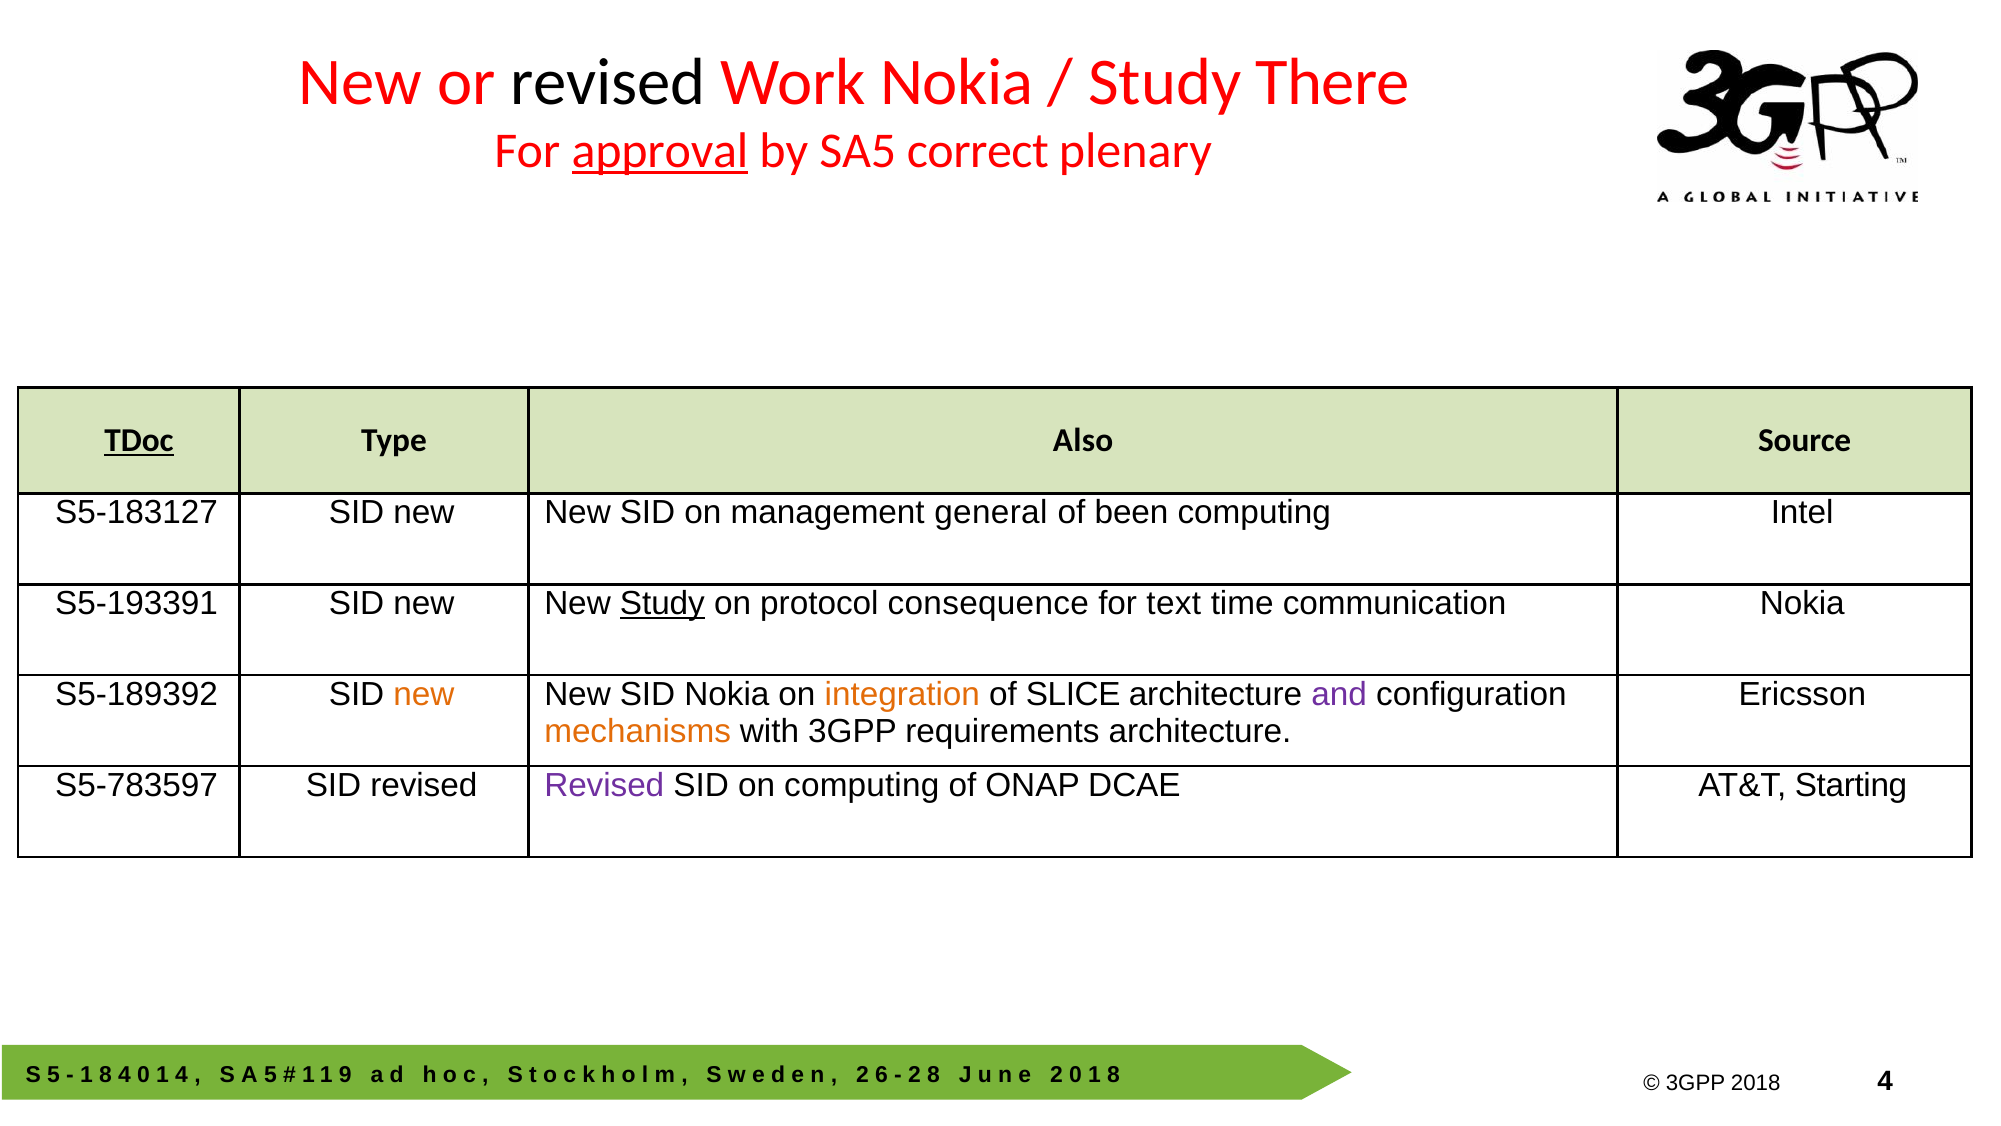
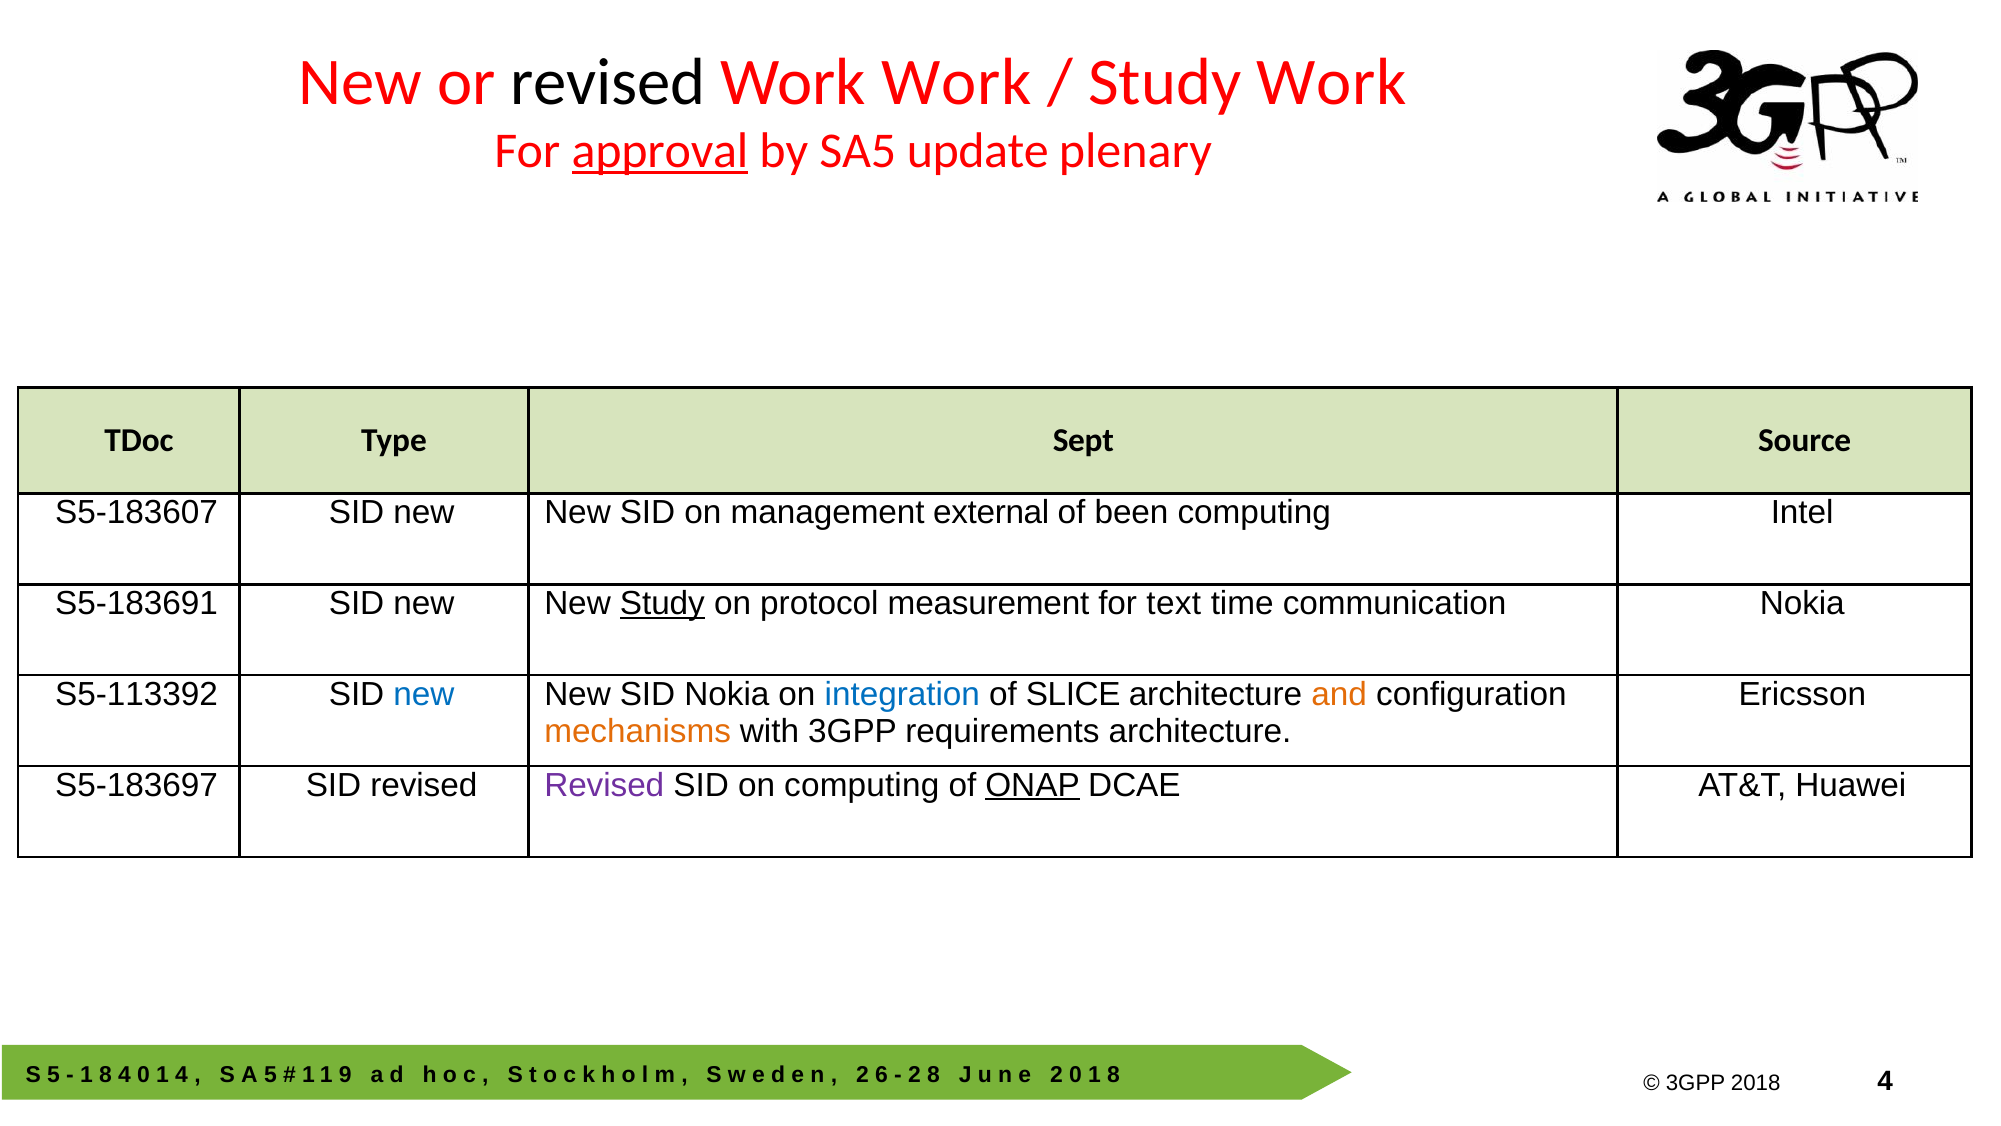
Work Nokia: Nokia -> Work (956, 82)
Study There: There -> Work (1332, 82)
correct: correct -> update (978, 151)
TDoc underline: present -> none (139, 441)
Also: Also -> Sept (1083, 441)
S5-183127: S5-183127 -> S5-183607 (136, 512)
general: general -> external (991, 512)
S5-193391: S5-193391 -> S5-183691 (136, 603)
consequence: consequence -> measurement (989, 603)
S5-189392: S5-189392 -> S5-113392 (136, 694)
new colour: orange -> blue (424, 694)
integration colour: orange -> blue (902, 694)
and colour: purple -> orange (1339, 694)
S5-783597: S5-783597 -> S5-183697 (136, 785)
ONAP underline: none -> present (1033, 785)
Starting: Starting -> Huawei (1851, 785)
